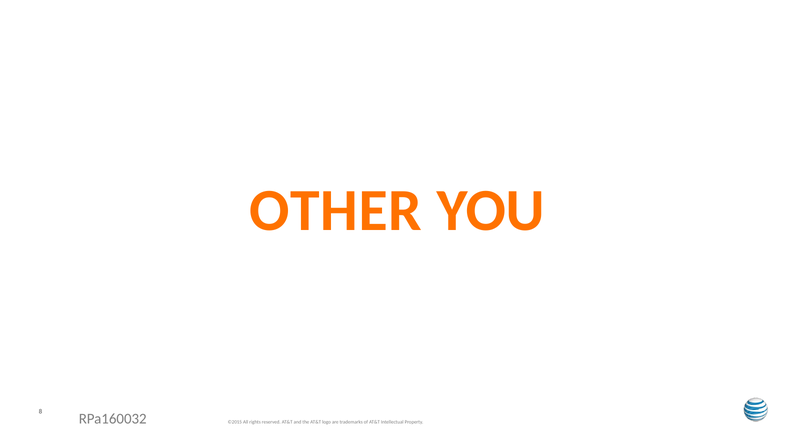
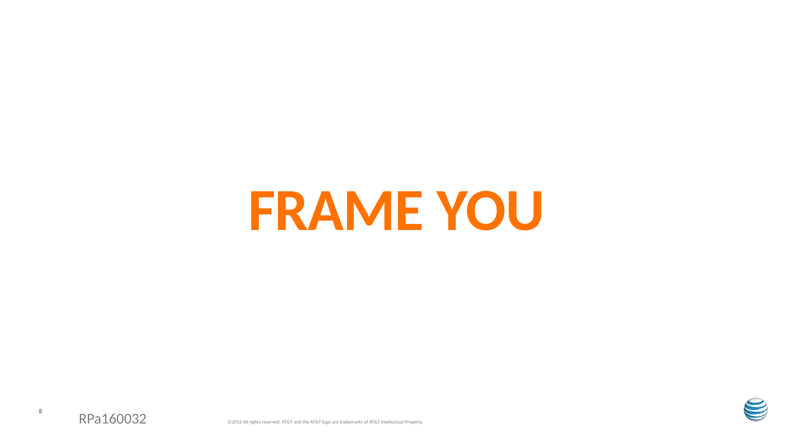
OTHER: OTHER -> FRAME (336, 210)
